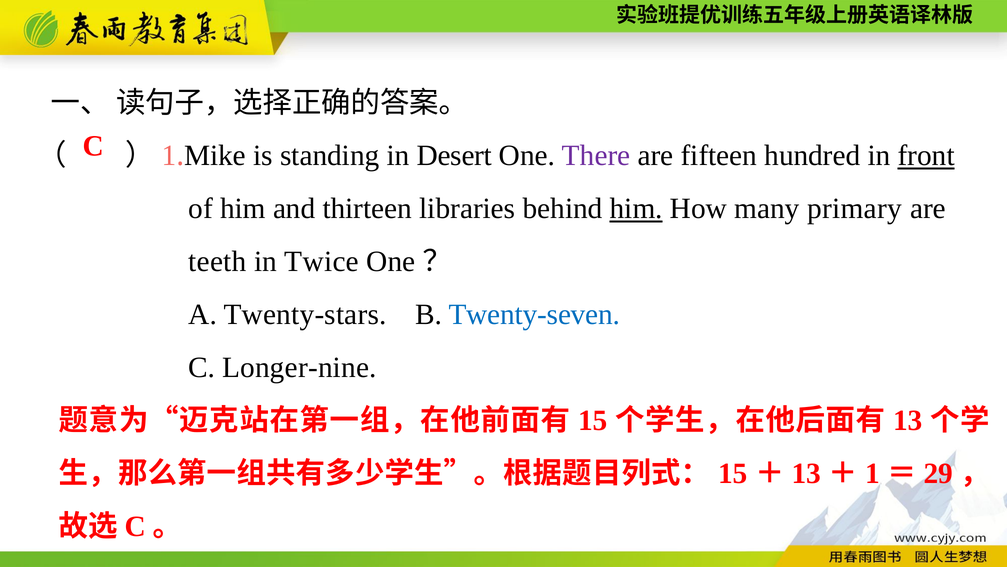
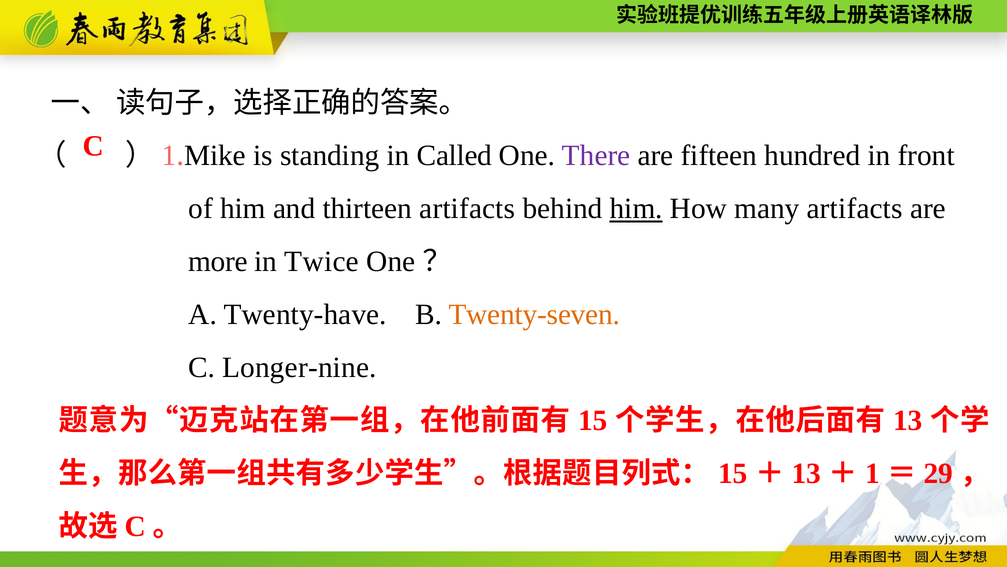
Desert: Desert -> Called (454, 156)
front underline: present -> none (926, 156)
thirteen libraries: libraries -> artifacts (467, 209)
many primary: primary -> artifacts (855, 209)
teeth: teeth -> more (218, 261)
Twenty-stars: Twenty-stars -> Twenty-have (305, 314)
Twenty-seven colour: blue -> orange (534, 314)
